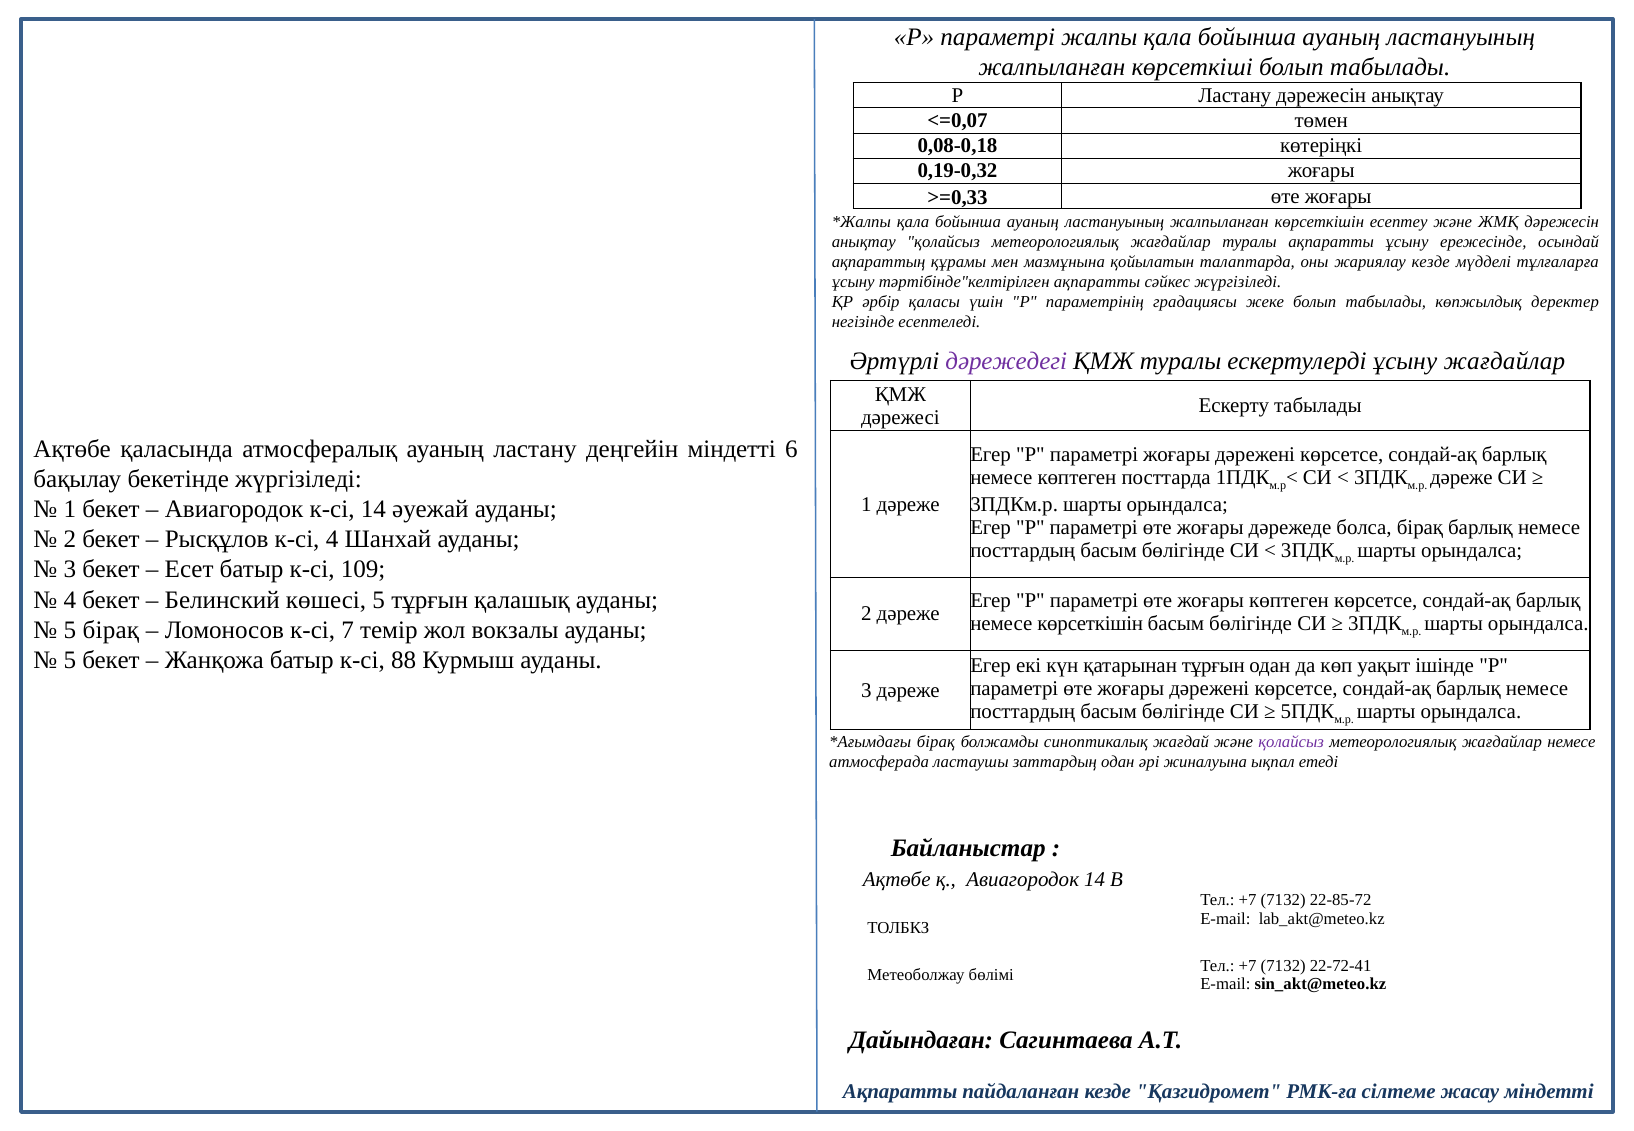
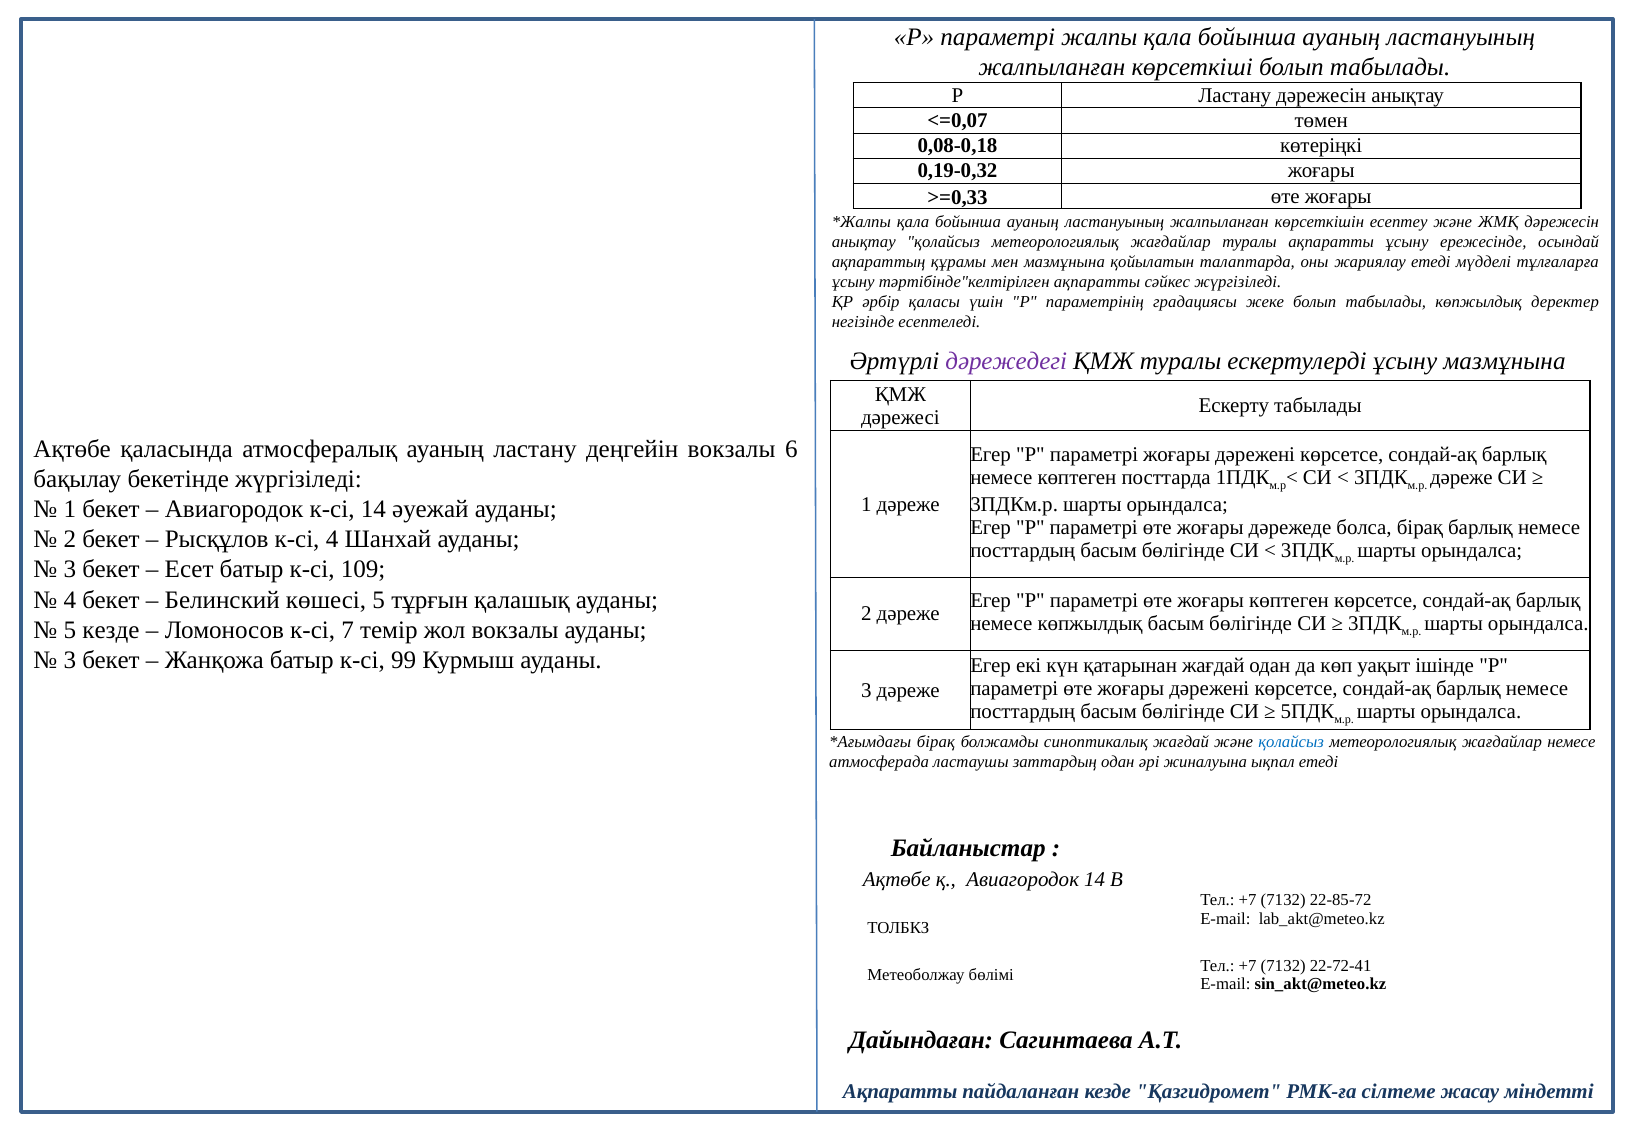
жариялау кезде: кезде -> етеді (1431, 262)
ұсыну жағдайлар: жағдайлар -> мазмұнына (1504, 361)
деңгейін міндетті: міндетті -> вокзалы (732, 449)
немесе көрсеткішін: көрсеткішін -> көпжылдық (1090, 624)
5 бірақ: бірақ -> кезде (111, 630)
5: 5 -> 3 (70, 660)
88: 88 -> 99 (404, 660)
қатарынан тұрғын: тұрғын -> жағдай (1213, 665)
қолайсыз colour: purple -> blue (1291, 742)
